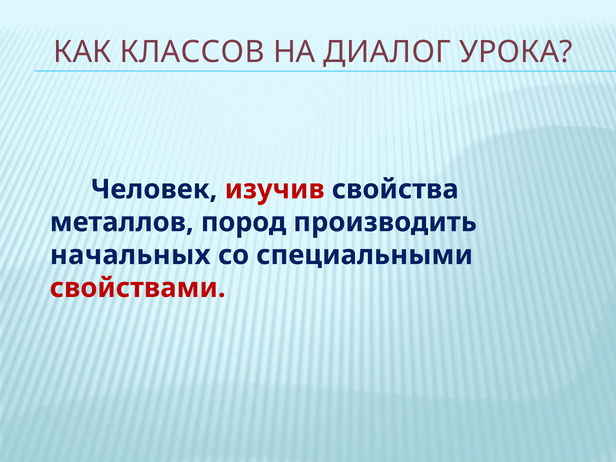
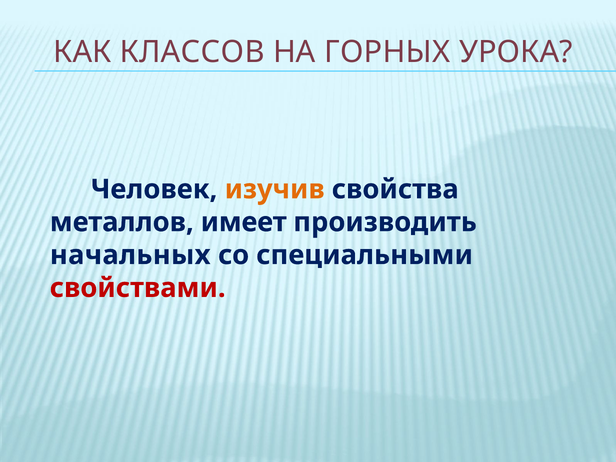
ДИАЛОГ: ДИАЛОГ -> ГОРНЫХ (387, 52)
изучив colour: red -> orange (275, 189)
пород: пород -> имеет (244, 222)
